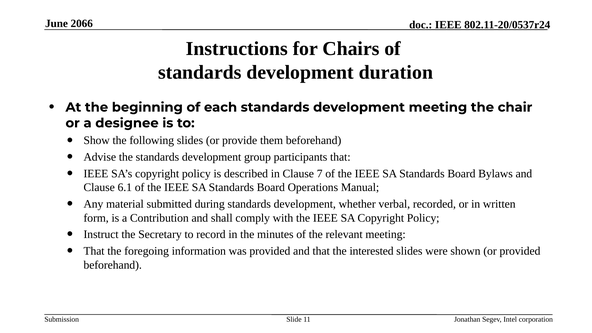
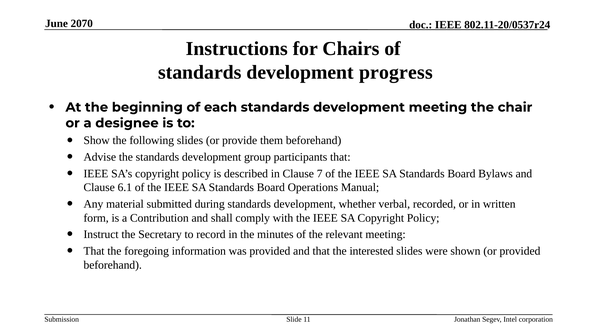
2066: 2066 -> 2070 (82, 24)
duration: duration -> progress (396, 72)
